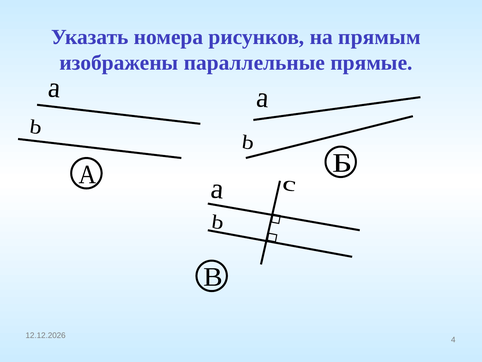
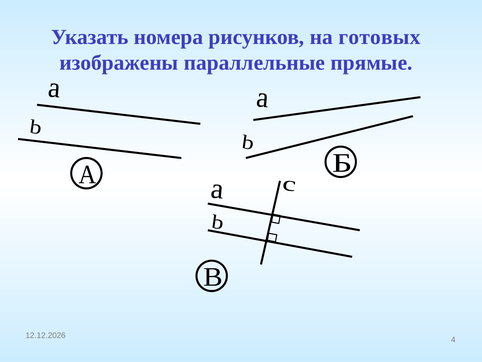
прямым: прямым -> готовых (379, 37)
